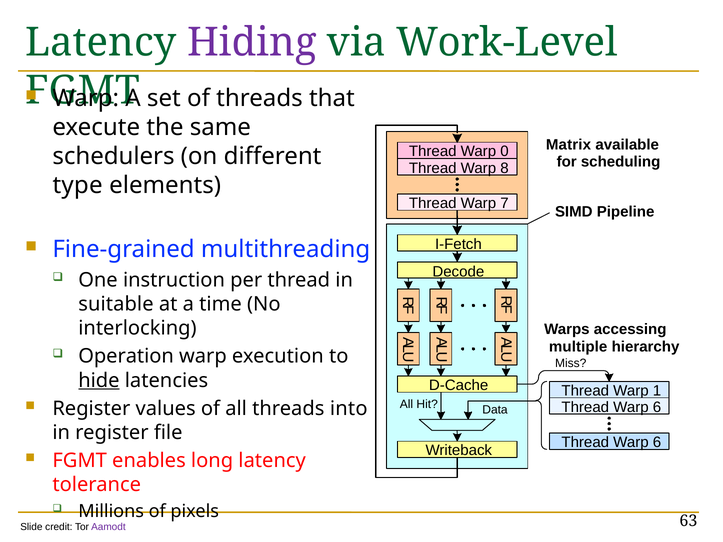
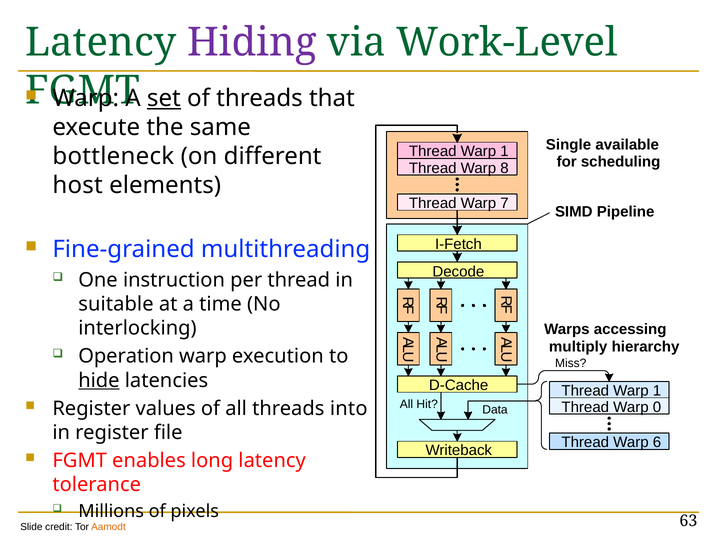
set underline: none -> present (164, 99)
Matrix: Matrix -> Single (569, 145)
0: 0 -> 1 (504, 152)
schedulers: schedulers -> bottleneck (113, 156)
type: type -> host (78, 185)
multiple: multiple -> multiply (578, 347)
6: 6 -> 0 (657, 407)
Aamodt colour: purple -> orange (108, 527)
